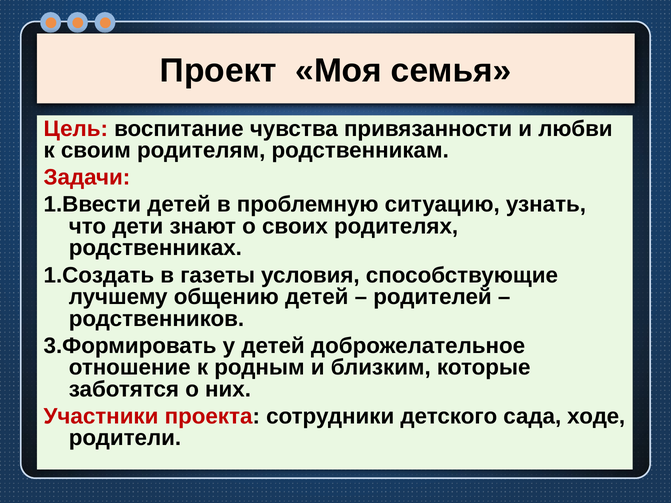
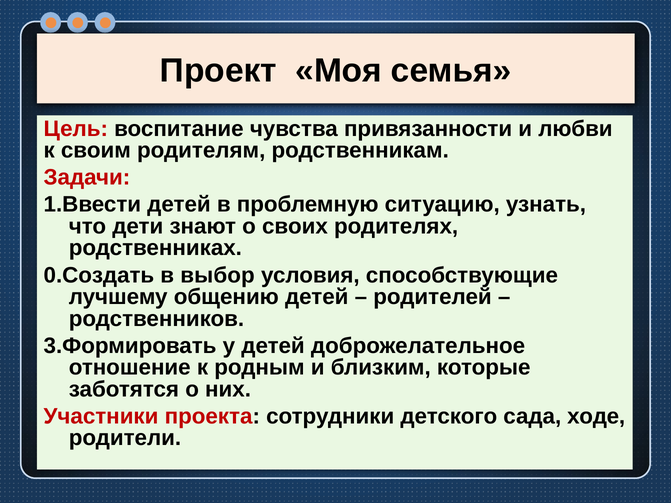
1.Создать: 1.Создать -> 0.Создать (99, 275)
газеты: газеты -> выбор (218, 275)
